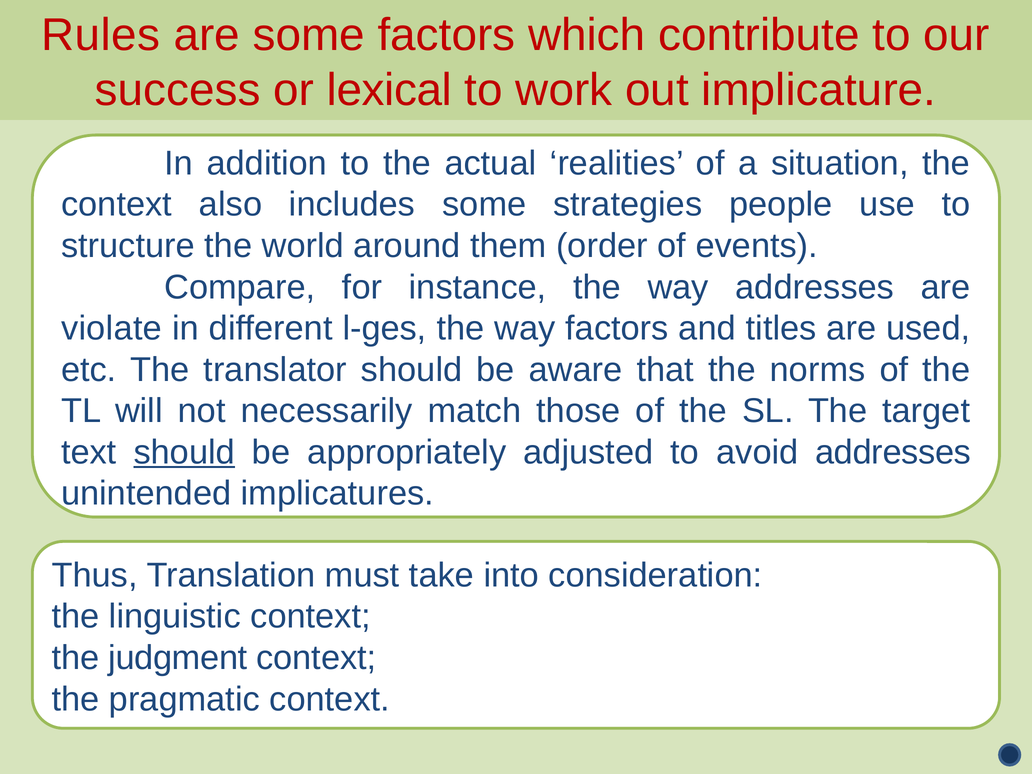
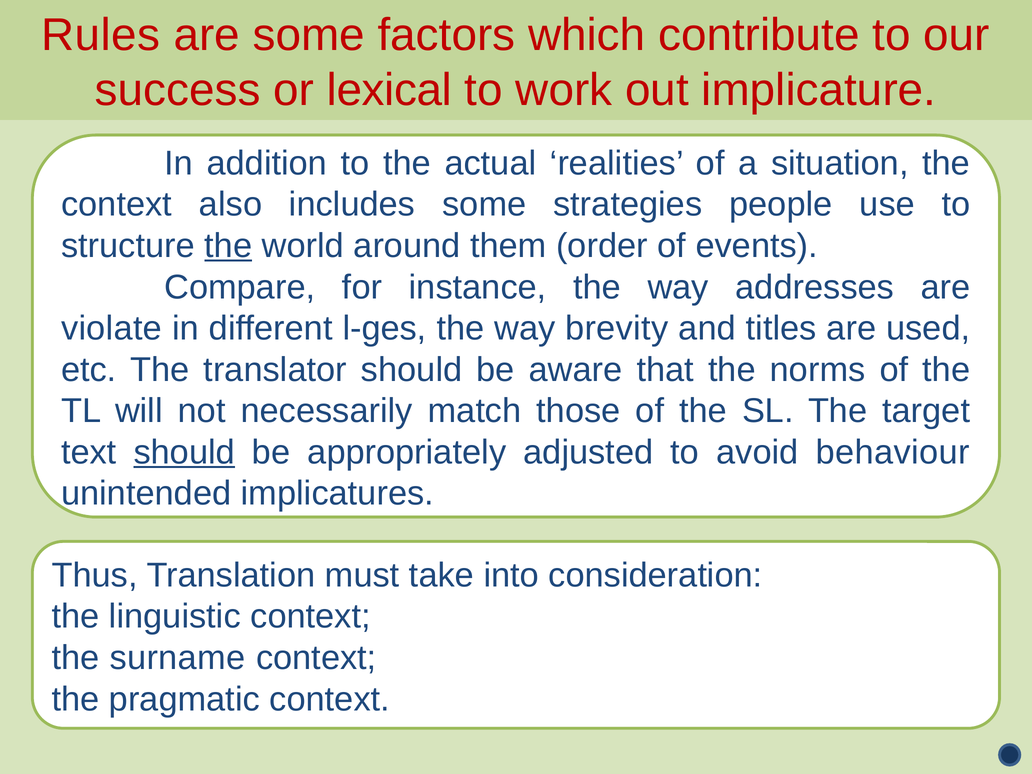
the underline: none -> present (228, 246)
way factors: factors -> brevity (617, 328)
avoid addresses: addresses -> behaviour (893, 452)
judgment: judgment -> surname (178, 658)
